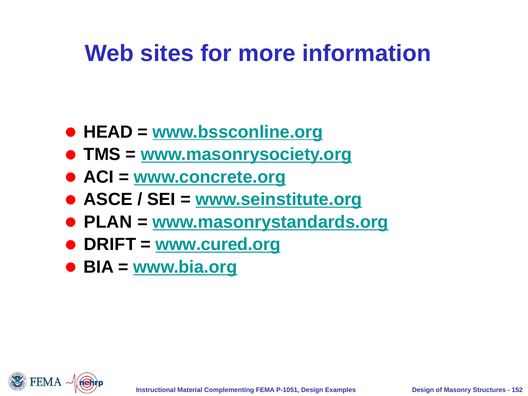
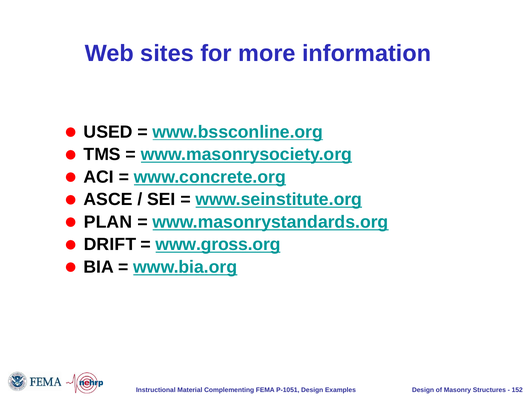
HEAD: HEAD -> USED (108, 132)
www.cured.org: www.cured.org -> www.gross.org (218, 245)
